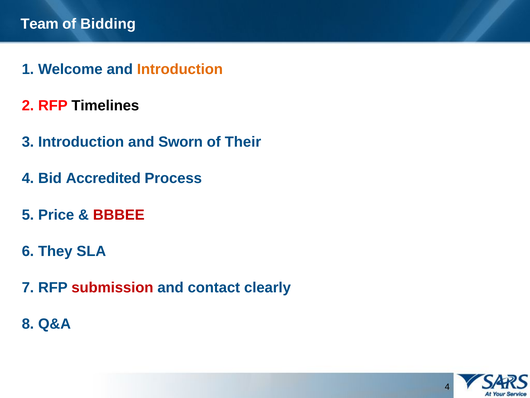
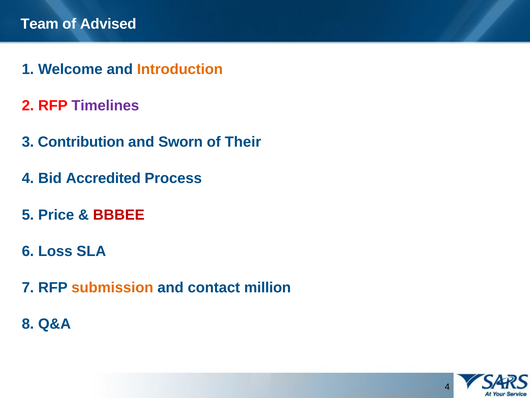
Bidding: Bidding -> Advised (108, 24)
Timelines colour: black -> purple (105, 105)
3 Introduction: Introduction -> Contribution (81, 142)
They: They -> Loss (55, 251)
submission colour: red -> orange (112, 287)
clearly: clearly -> million (268, 287)
